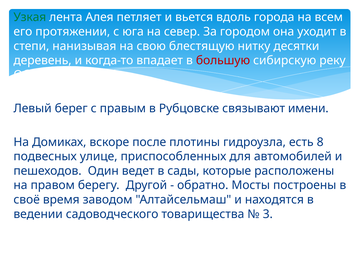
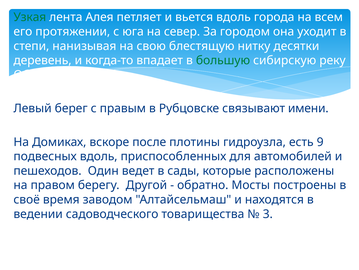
большую colour: red -> green (223, 60)
8: 8 -> 9 (320, 142)
подвесных улице: улице -> вдоль (99, 156)
